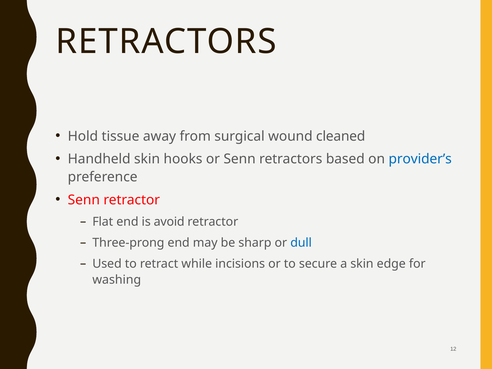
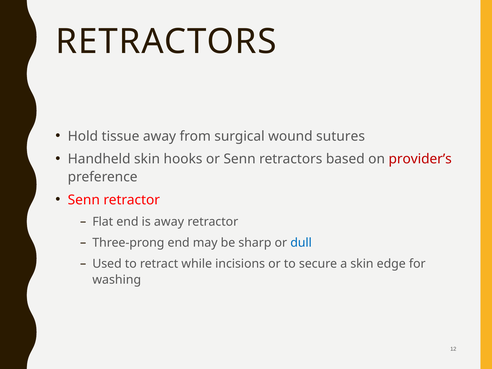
cleaned: cleaned -> sutures (341, 136)
provider’s colour: blue -> red (420, 159)
is avoid: avoid -> away (169, 222)
